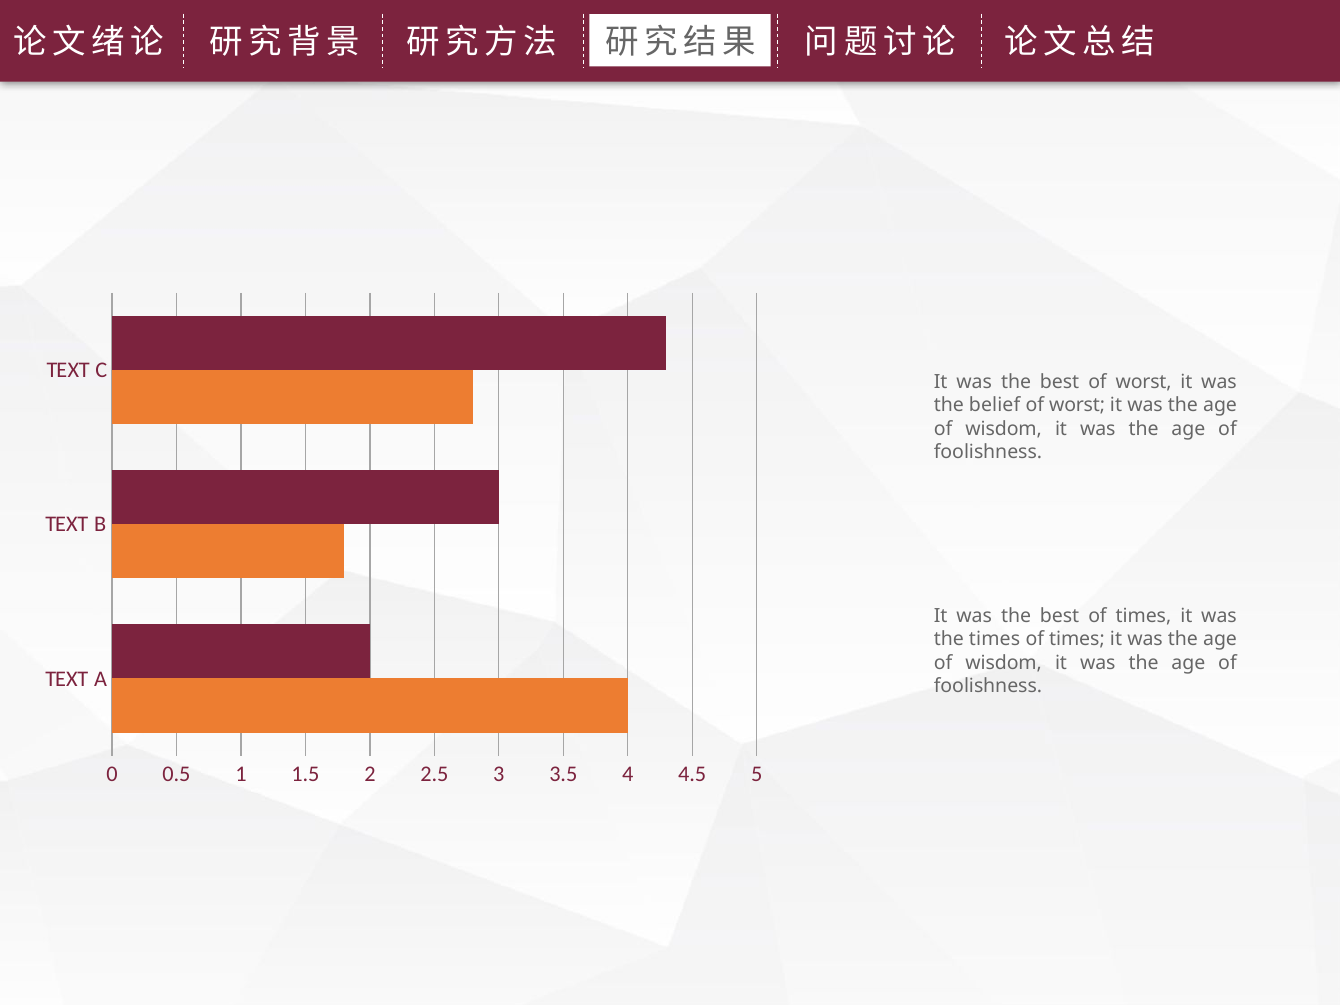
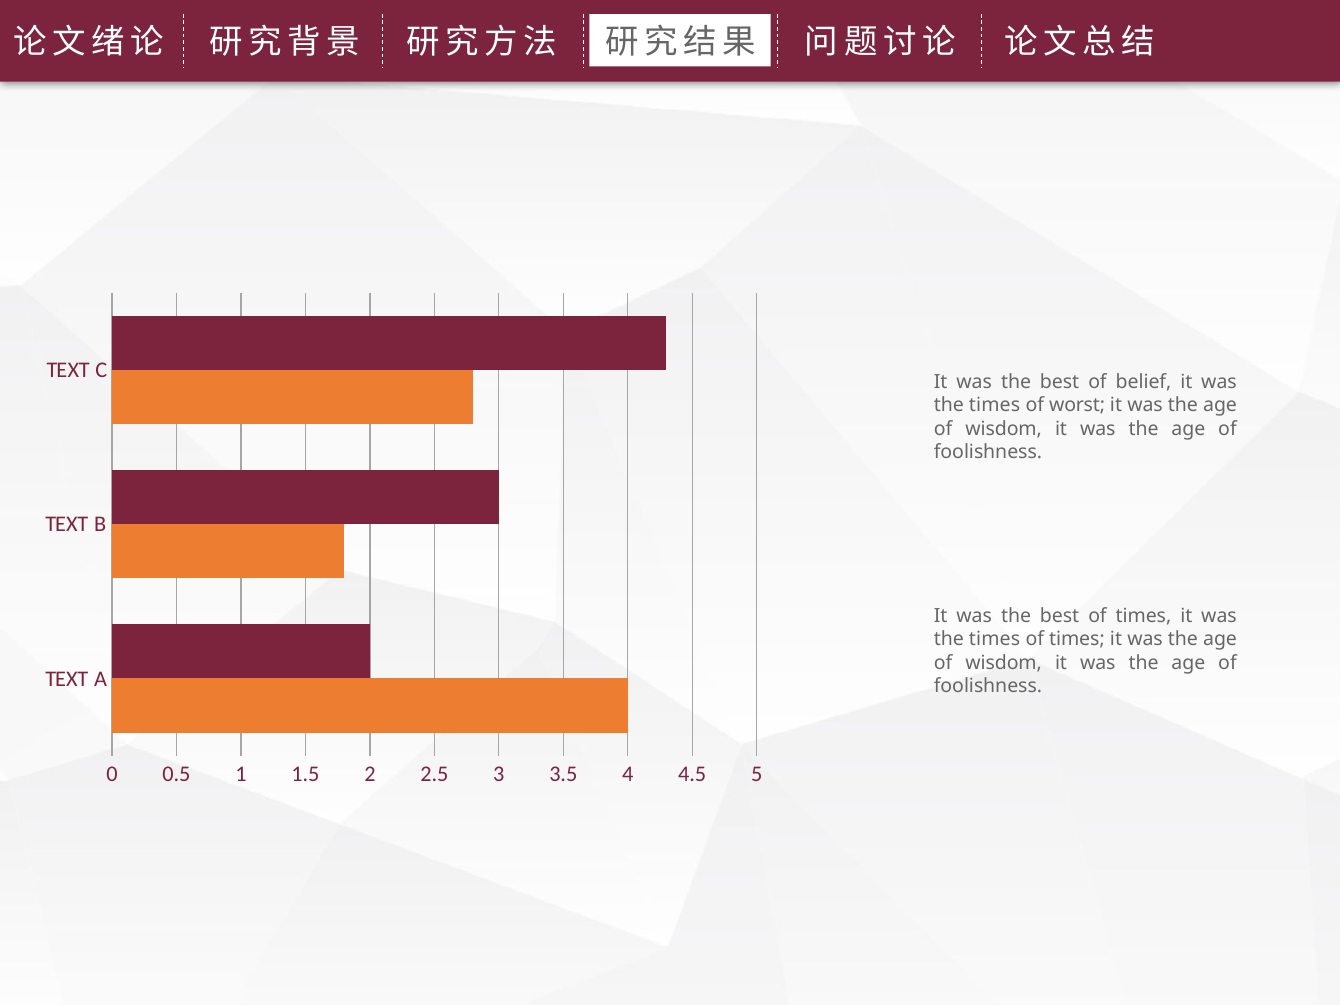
best of worst: worst -> belief (1144, 382)
belief: belief -> times (995, 405)
